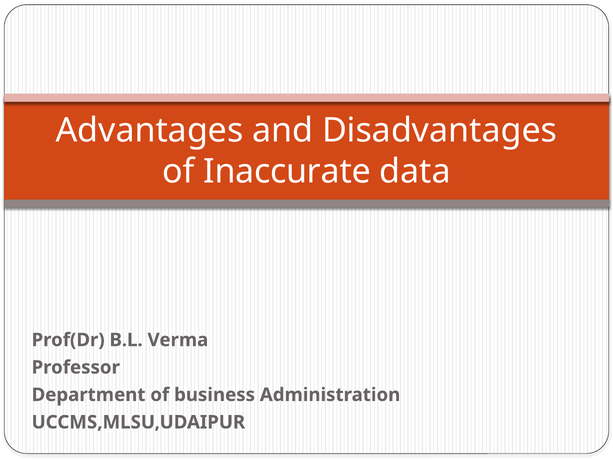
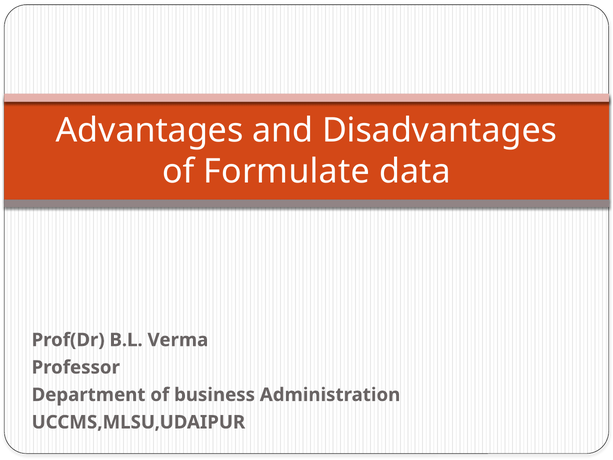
Inaccurate: Inaccurate -> Formulate (287, 171)
